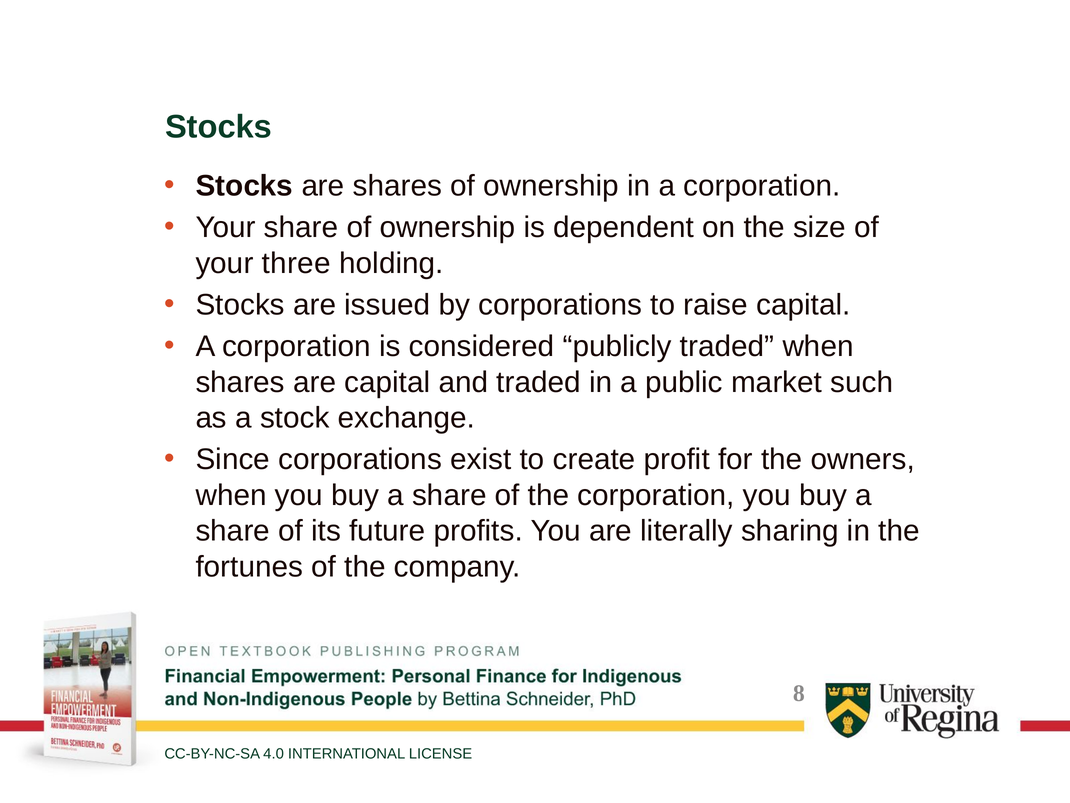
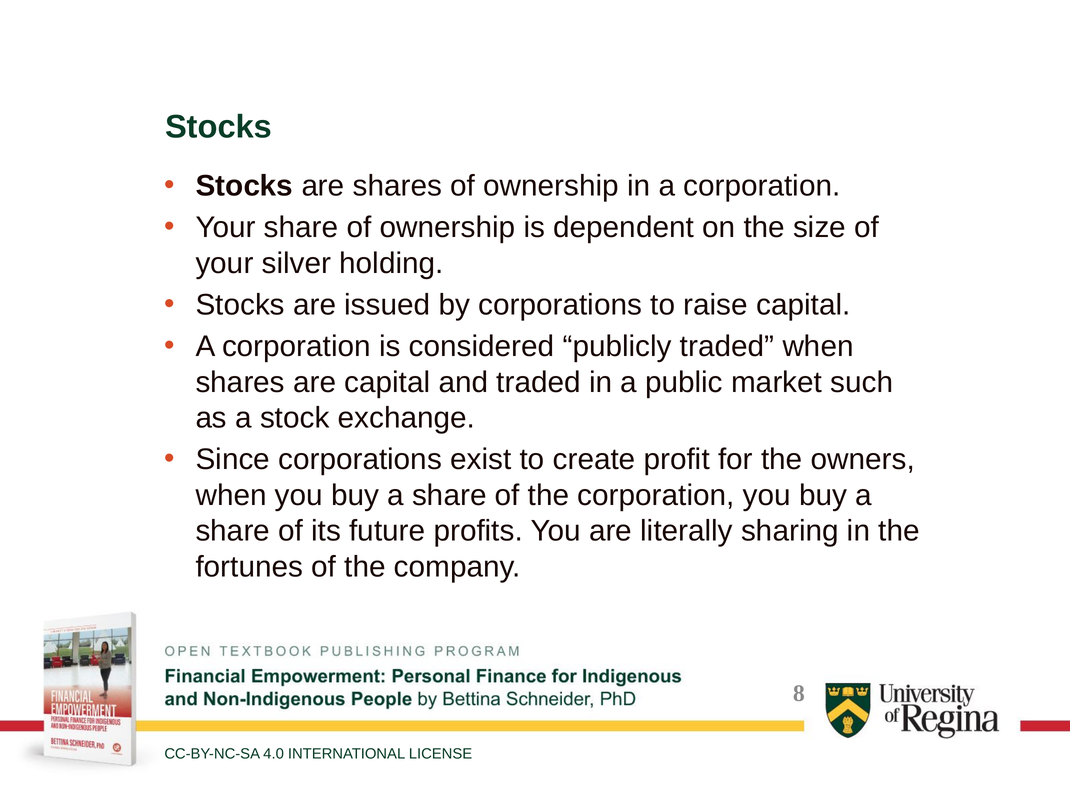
three: three -> silver (296, 263)
